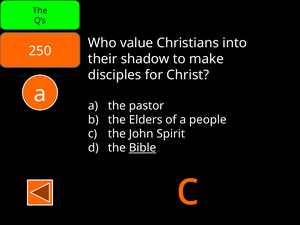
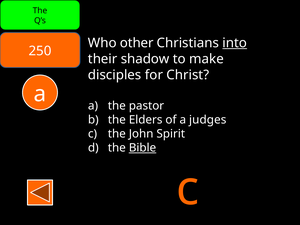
value: value -> other (137, 43)
into underline: none -> present (235, 43)
people: people -> judges (208, 120)
